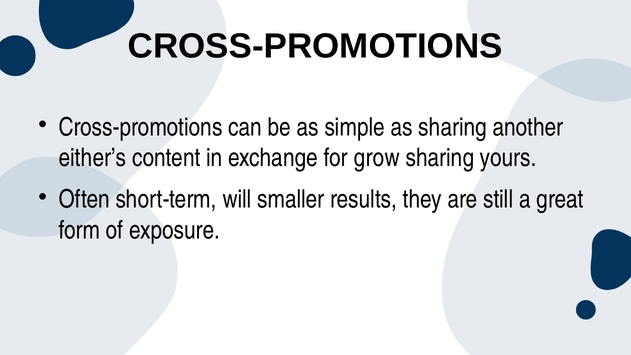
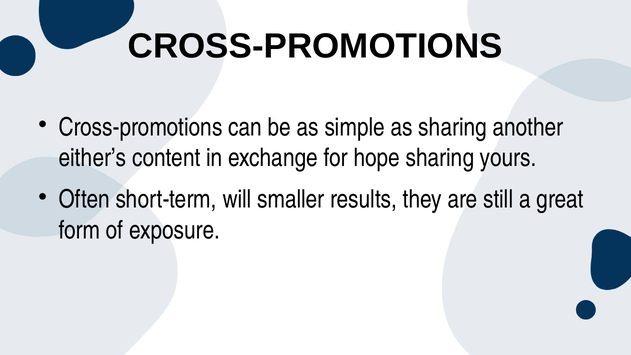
grow: grow -> hope (377, 158)
